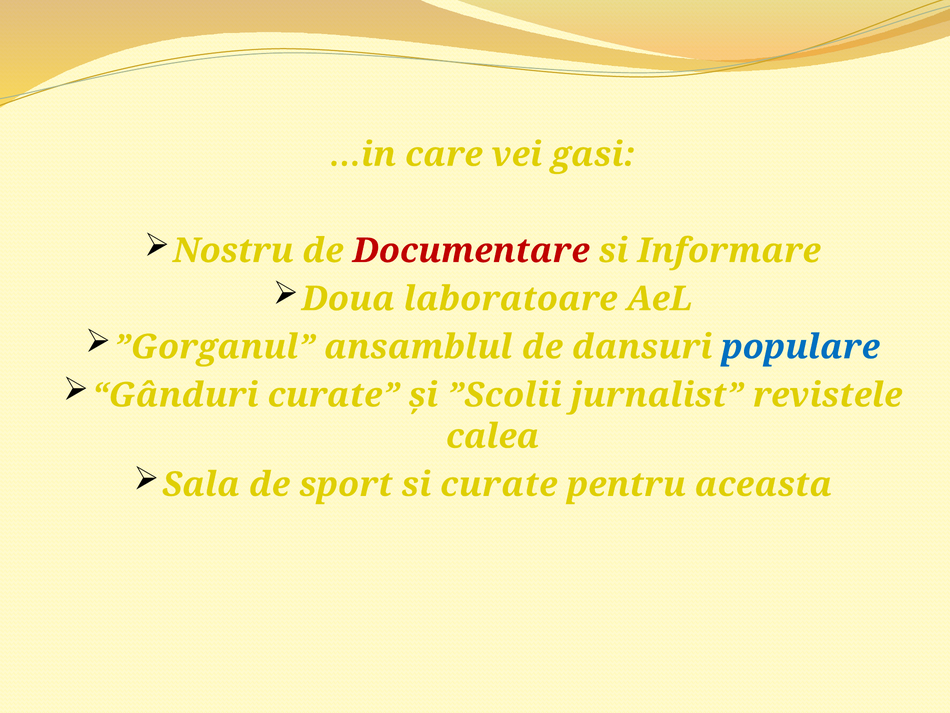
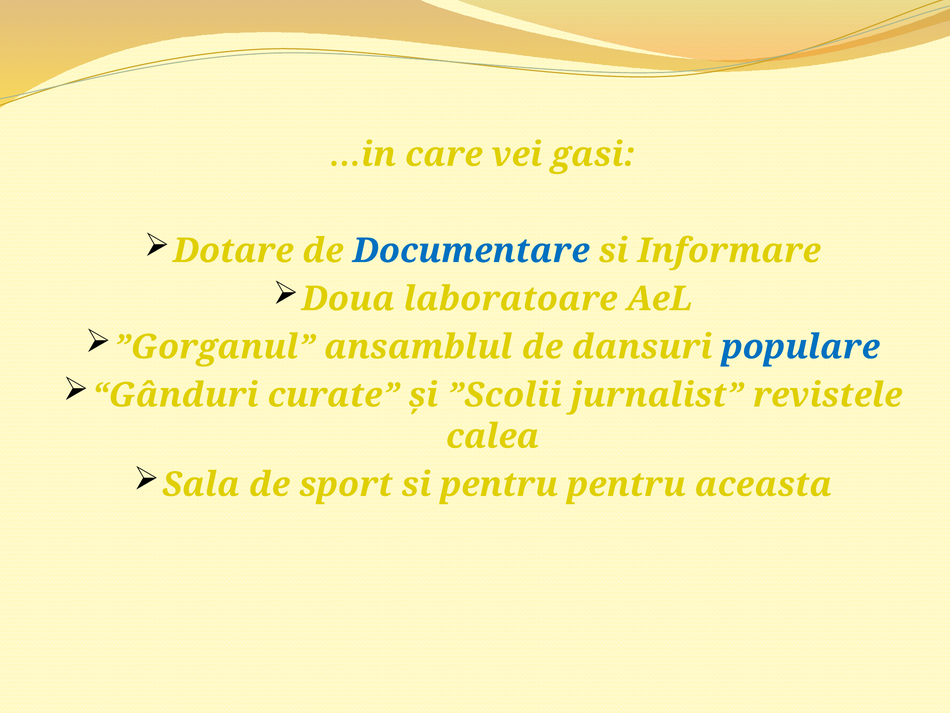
Nostru: Nostru -> Dotare (233, 251)
Documentare colour: red -> blue (471, 251)
si curate: curate -> pentru (499, 484)
